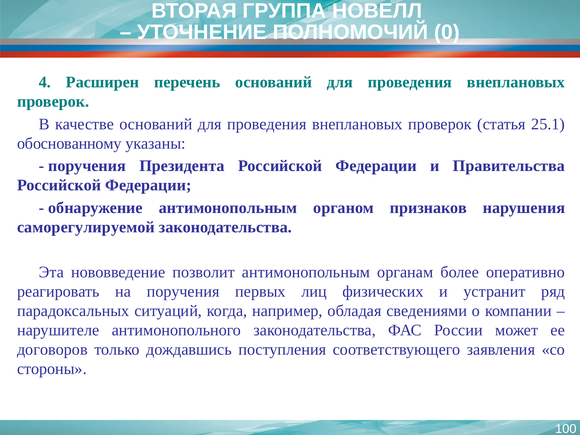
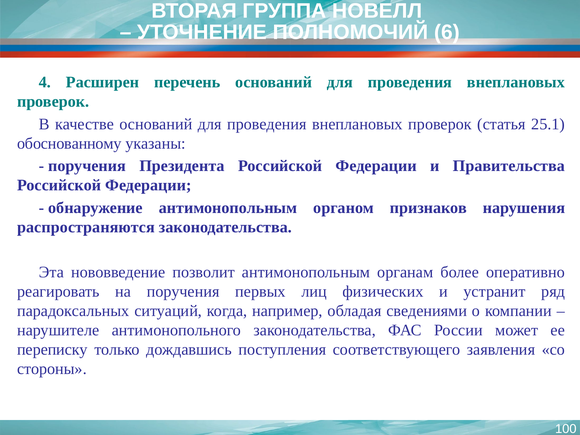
0: 0 -> 6 (447, 32)
саморегулируемой: саморегулируемой -> распространяются (86, 227)
договоров: договоров -> переписку (52, 350)
